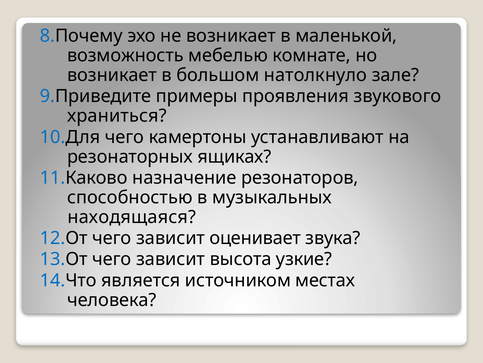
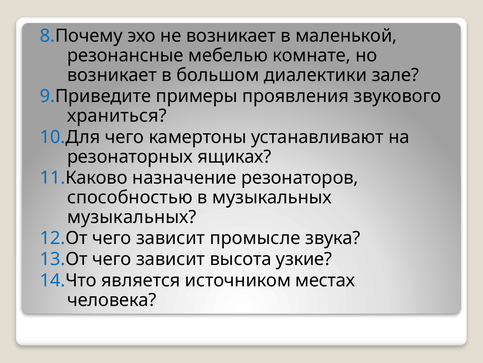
возможность: возможность -> резонансные (125, 55)
натолкнуло: натолкнуло -> диалектики (316, 75)
находящаяся: находящаяся -> музыкальных (132, 217)
оценивает: оценивает -> промысле (255, 238)
